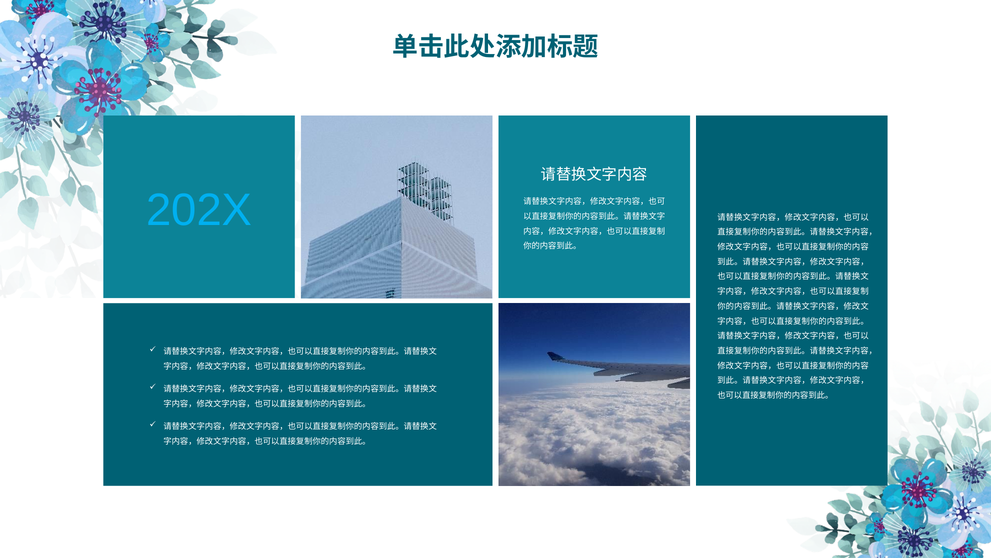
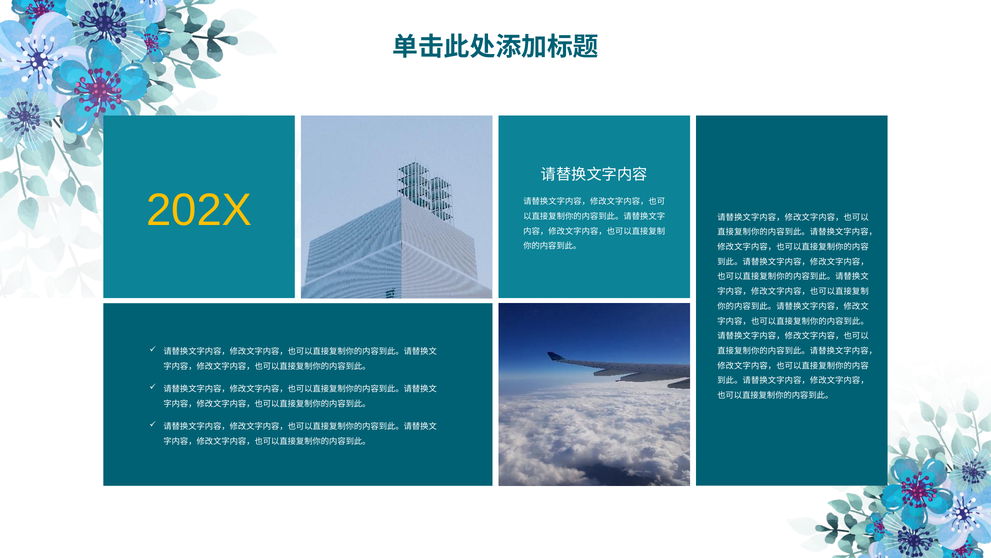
202X colour: light blue -> yellow (199, 210)
